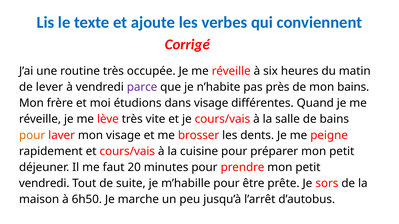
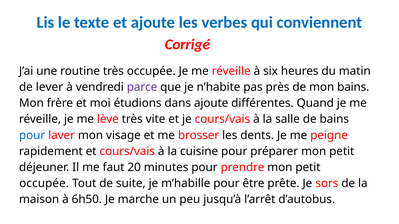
dans visage: visage -> ajoute (211, 103)
pour colour: orange -> blue (32, 135)
vendredi: vendredi -> occupée (44, 184)
